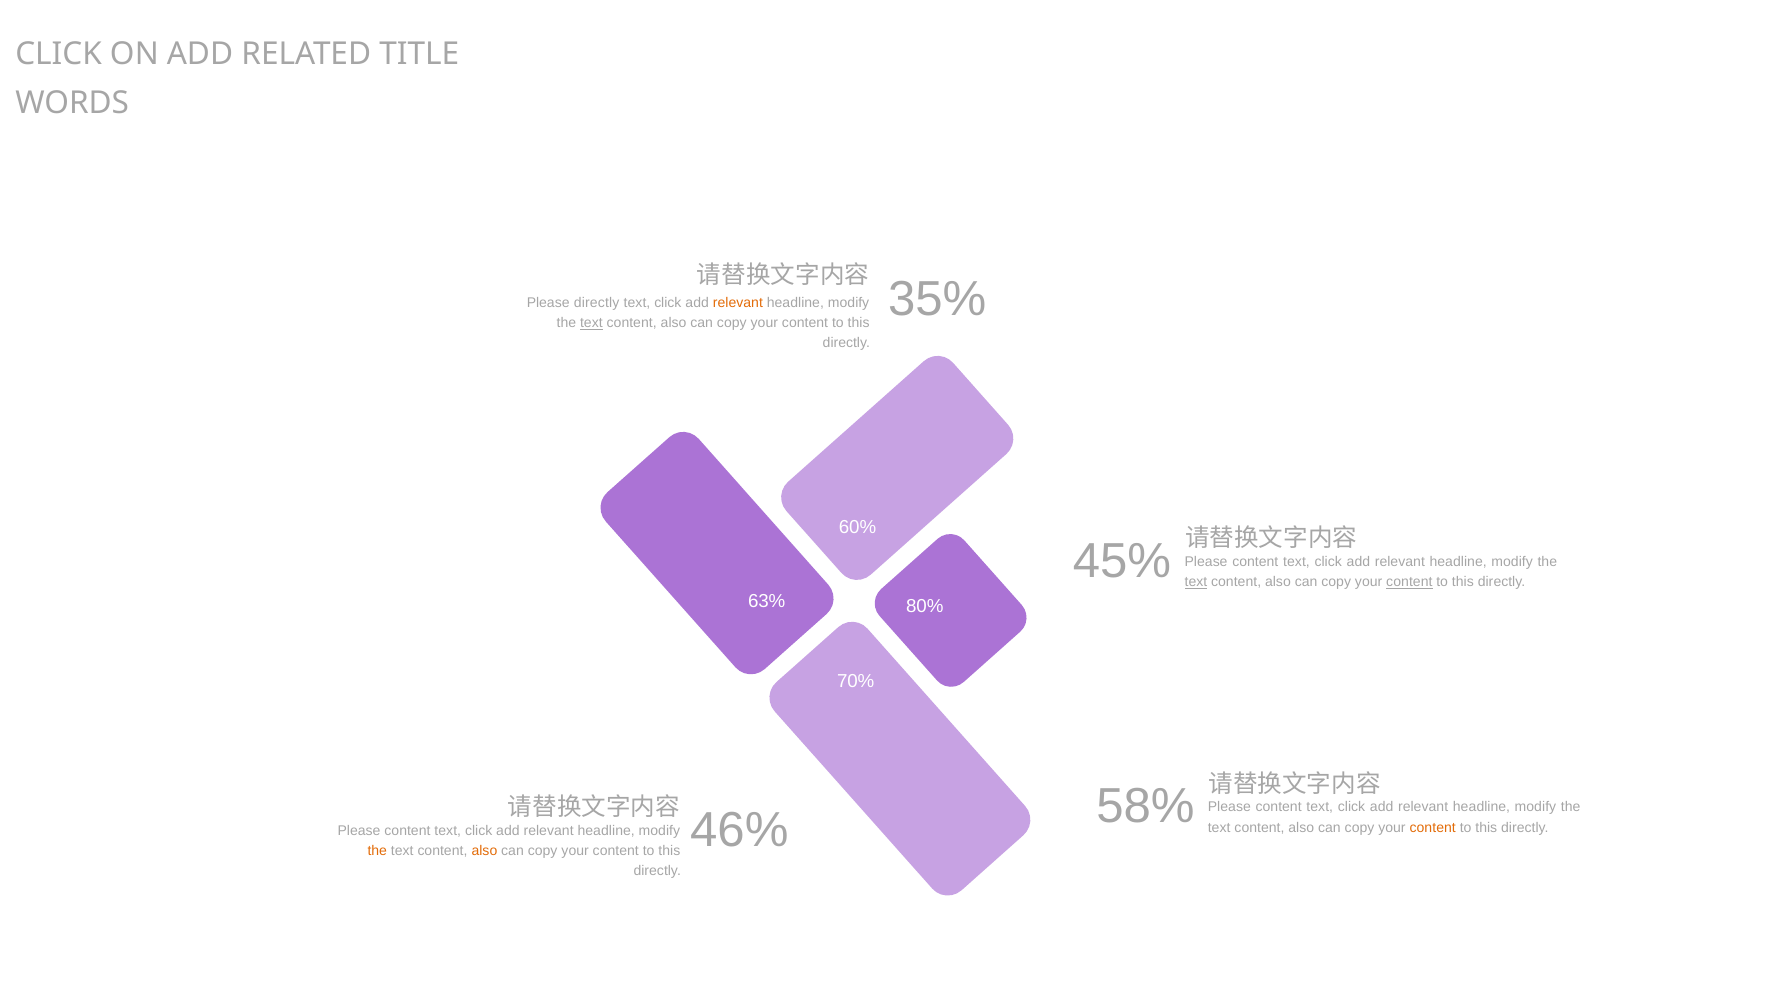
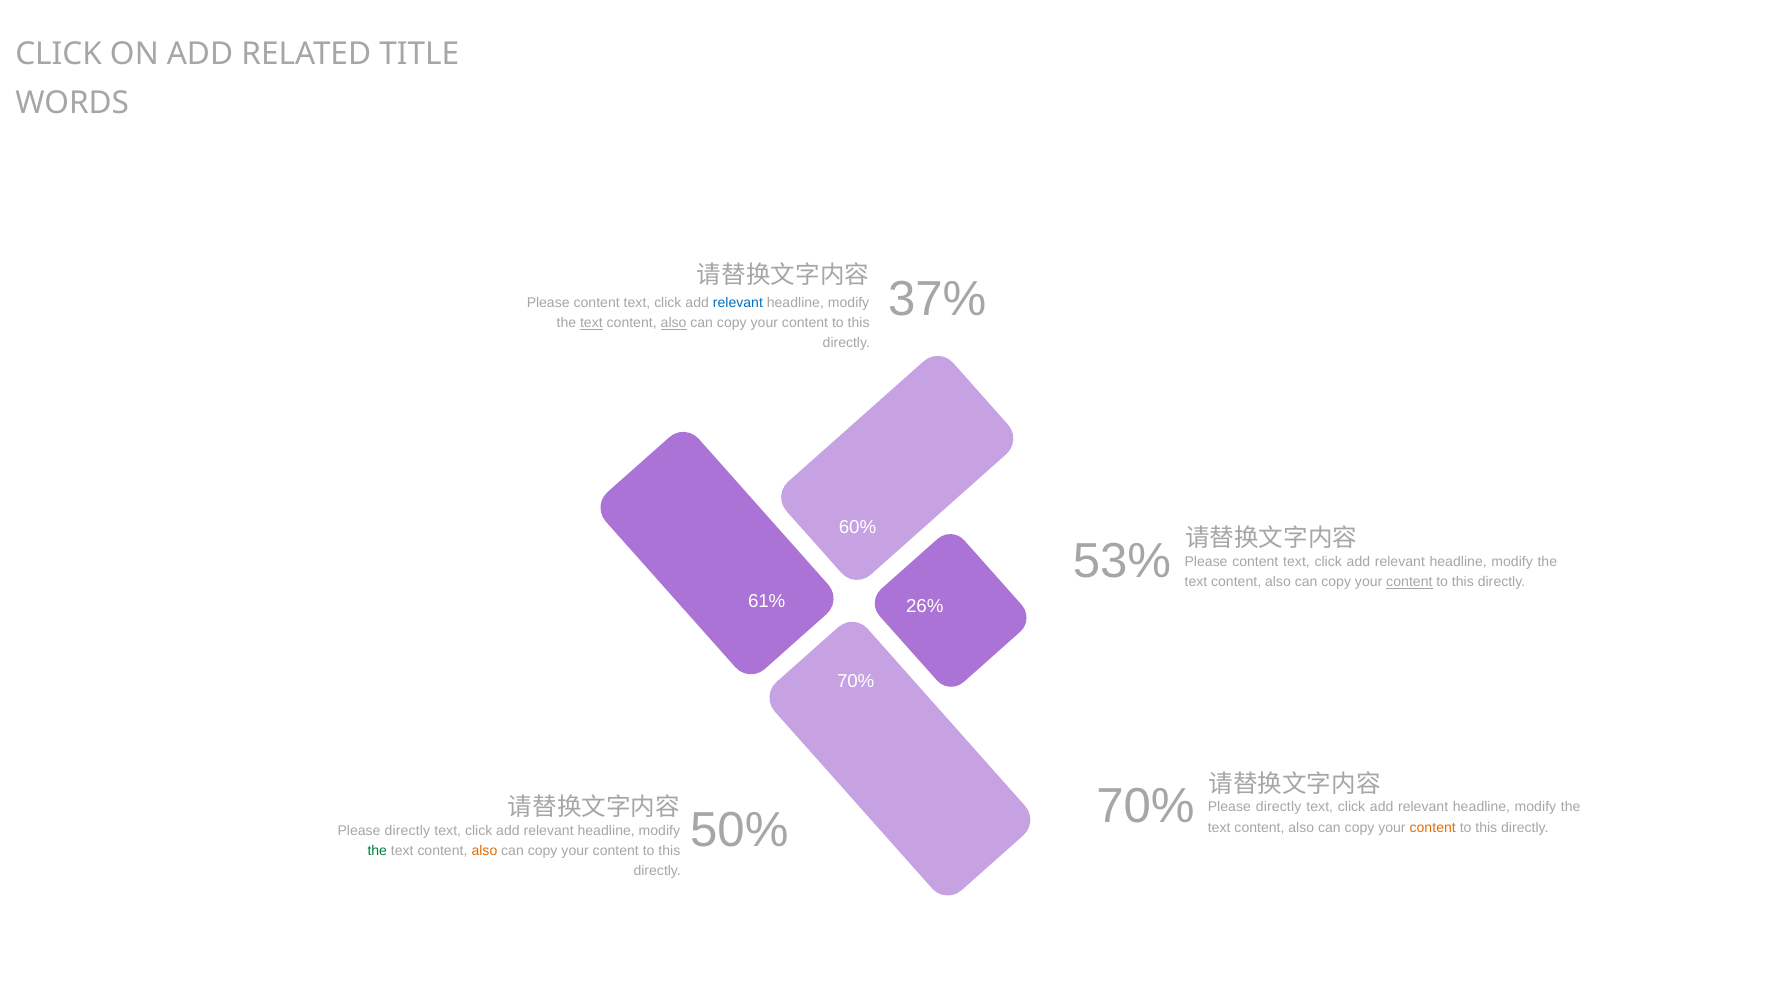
35%: 35% -> 37% (937, 299)
directly: directly -> content (597, 303)
relevant colour: orange -> blue (738, 303)
also underline: none -> present (674, 323)
45%: 45% -> 53% (1122, 561)
text underline: present -> none (1196, 582)
63%: 63% -> 61% (767, 602)
80%: 80% -> 26% (925, 606)
58%: 58% -> 70% (1145, 806)
content: content -> directly (1279, 807)
46%: 46% -> 50% (739, 830)
content: content -> directly (407, 831)
the colour: orange -> green (377, 851)
